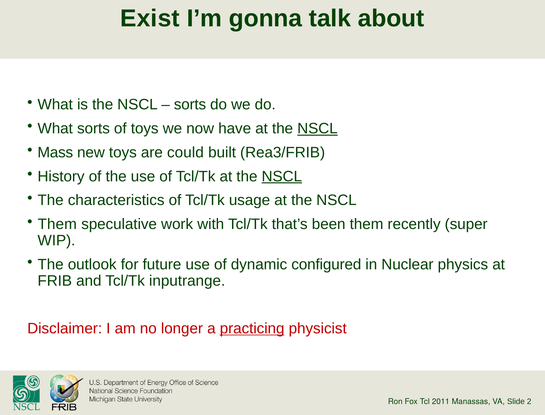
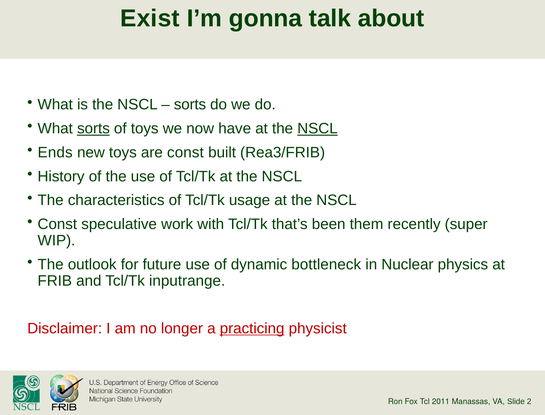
sorts underline: none -> present (93, 129)
Mass: Mass -> Ends (55, 153)
are could: could -> const (185, 153)
NSCL underline: present -> none (282, 176)
Them: Them -> Const (57, 224)
configured: configured -> bottleneck (326, 265)
